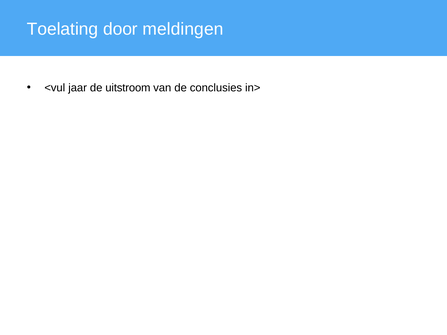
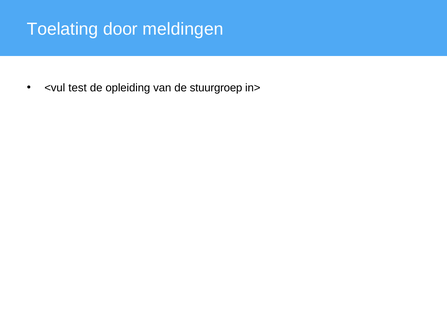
jaar: jaar -> test (78, 88)
uitstroom: uitstroom -> opleiding (128, 88)
conclusies: conclusies -> stuurgroep (216, 88)
